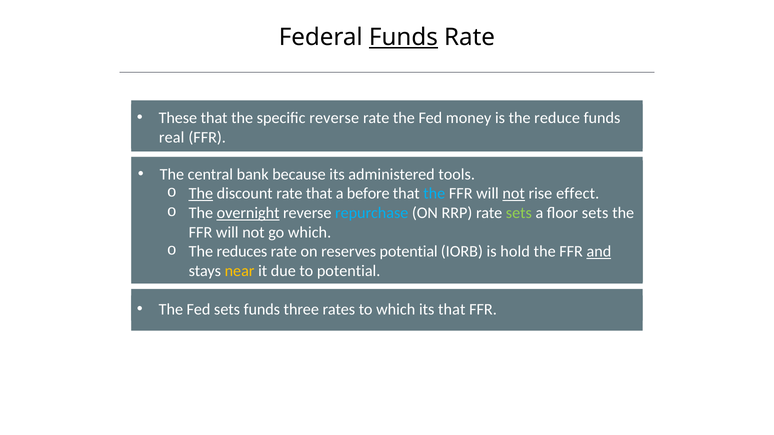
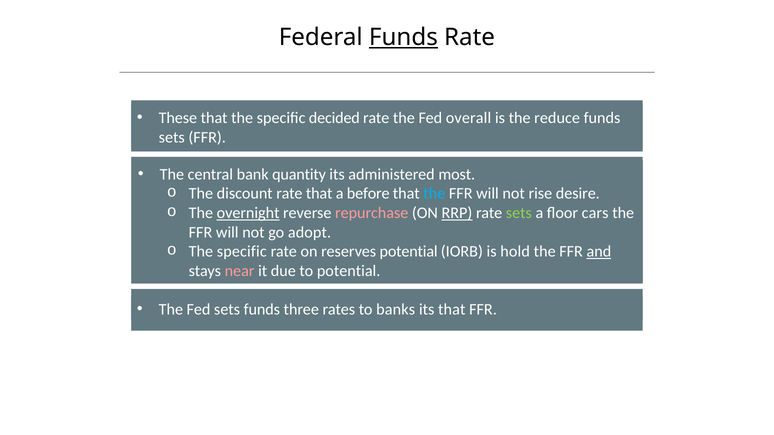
specific reverse: reverse -> decided (334, 118)
money: money -> overall (469, 118)
real: real -> sets (172, 137)
because: because -> quantity (299, 174)
tools: tools -> most (457, 174)
The underline: present -> none (201, 194)
not underline: present -> none (514, 194)
effect: effect -> desire (578, 194)
repurchase colour: light blue -> pink (372, 213)
RRP underline: none -> present (457, 213)
floor sets: sets -> cars (595, 213)
go which: which -> adopt (310, 232)
reduces: reduces -> specific (242, 252)
near colour: yellow -> pink (240, 271)
to which: which -> banks (396, 309)
